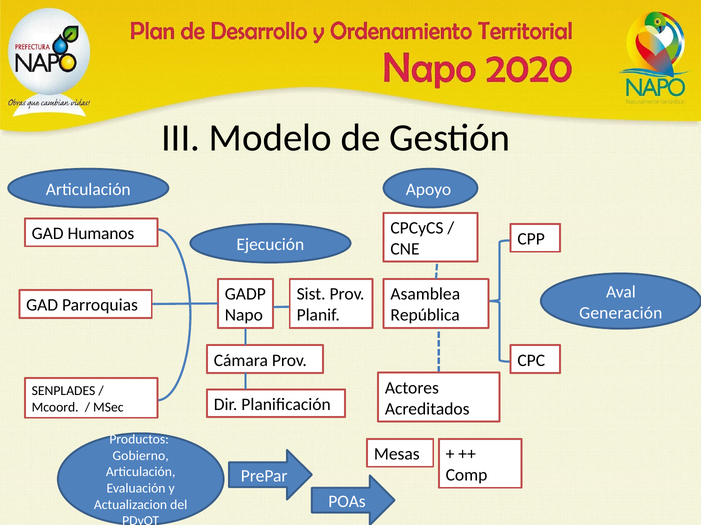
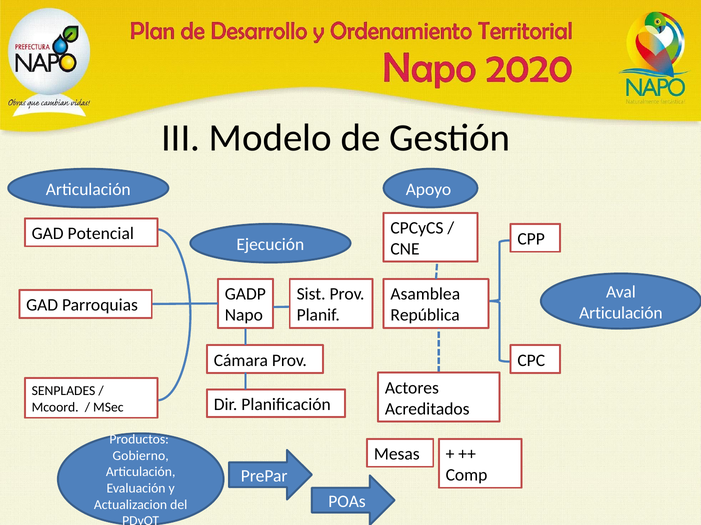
Humanos: Humanos -> Potencial (101, 234)
Generación: Generación -> Articulación (621, 313)
